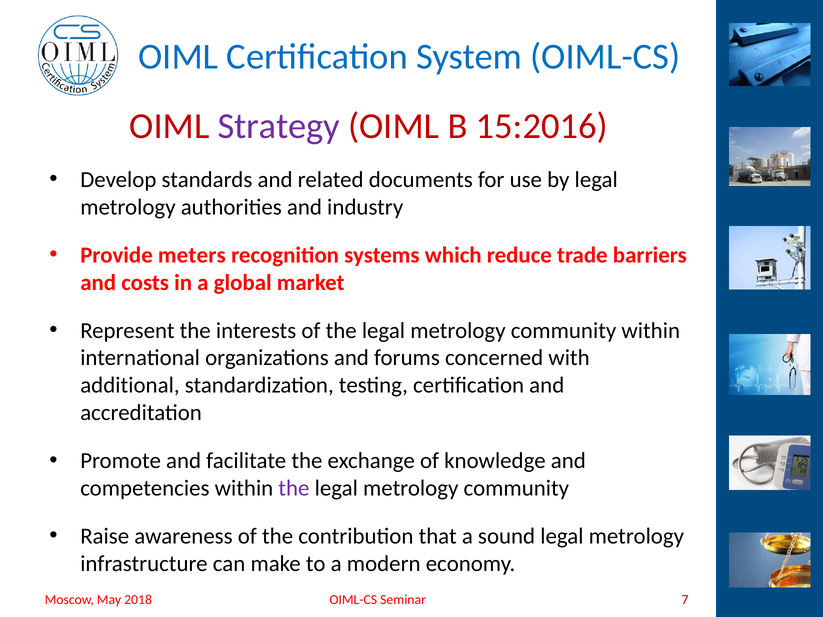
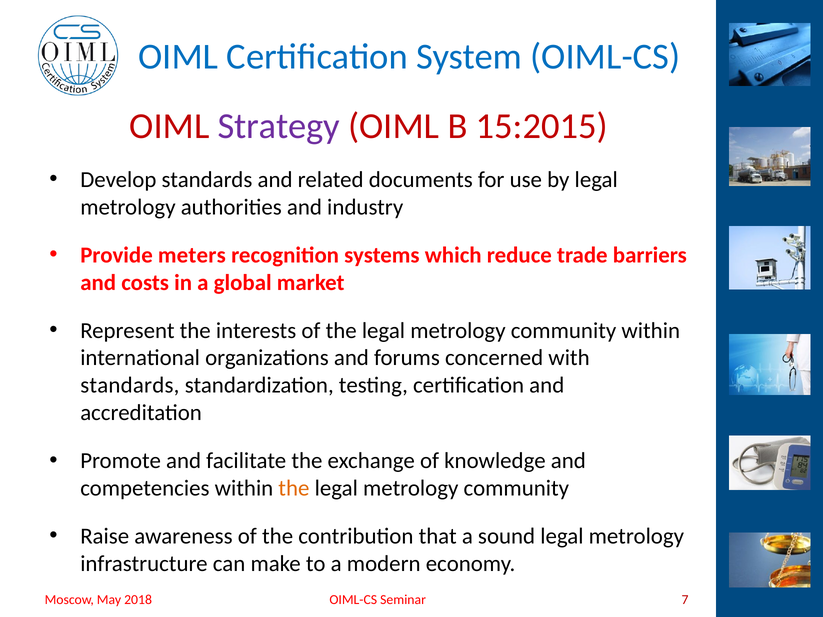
15:2016: 15:2016 -> 15:2015 (542, 126)
additional: additional -> standards (130, 386)
the colour: purple -> orange (294, 488)
